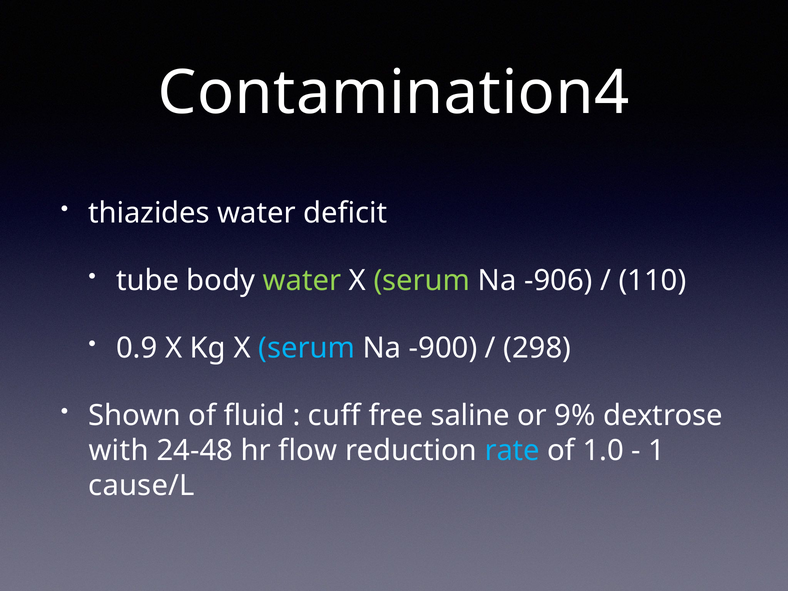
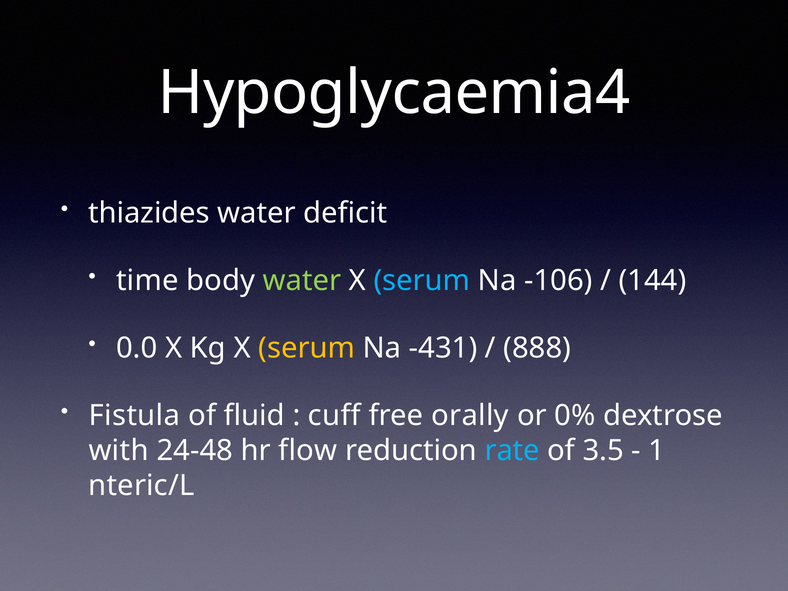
Contamination4: Contamination4 -> Hypoglycaemia4 (394, 93)
tube: tube -> time (147, 281)
serum colour: light green -> light blue (422, 281)
-906: -906 -> -106 (558, 281)
110: 110 -> 144 (653, 281)
0.9: 0.9 -> 0.0 (137, 348)
serum colour: light blue -> yellow (307, 348)
-900: -900 -> -431 (443, 348)
298: 298 -> 888 (537, 348)
Shown: Shown -> Fistula (134, 416)
saline: saline -> orally (470, 416)
9%: 9% -> 0% (575, 416)
1.0: 1.0 -> 3.5 (603, 451)
cause/L: cause/L -> nteric/L (142, 486)
